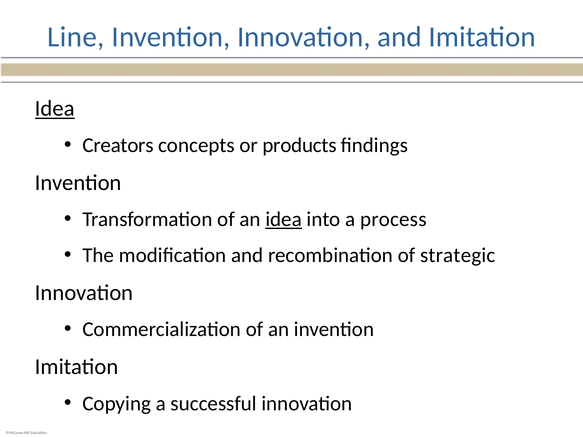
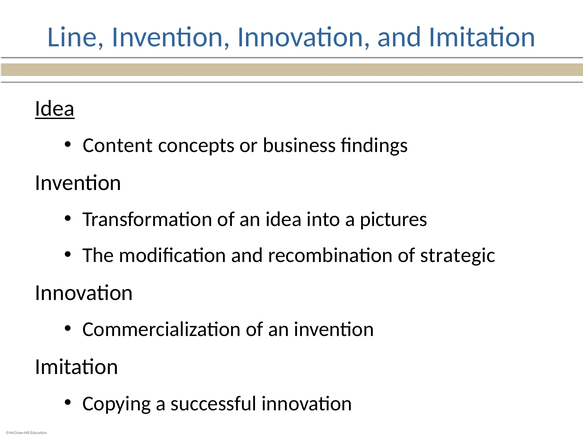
Creators: Creators -> Content (118, 145)
products: products -> business (299, 145)
idea underline: present -> none (284, 219)
process: process -> pictures (394, 219)
